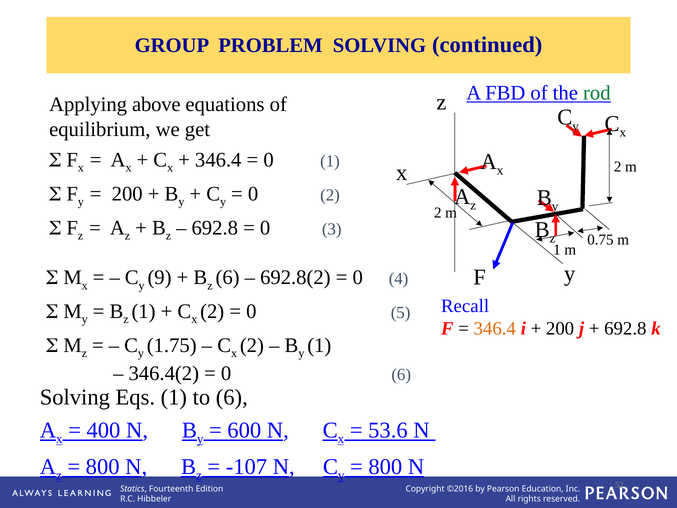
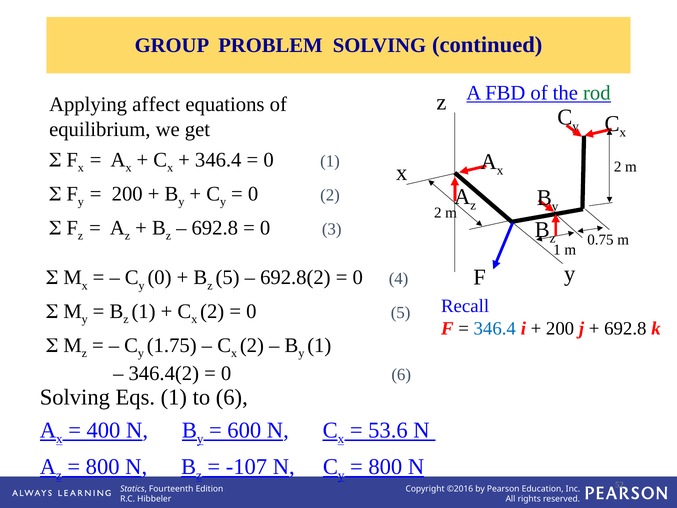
above: above -> affect (156, 105)
y 9: 9 -> 0 (160, 277)
z 6: 6 -> 5 (228, 277)
346.4 colour: orange -> blue (495, 328)
